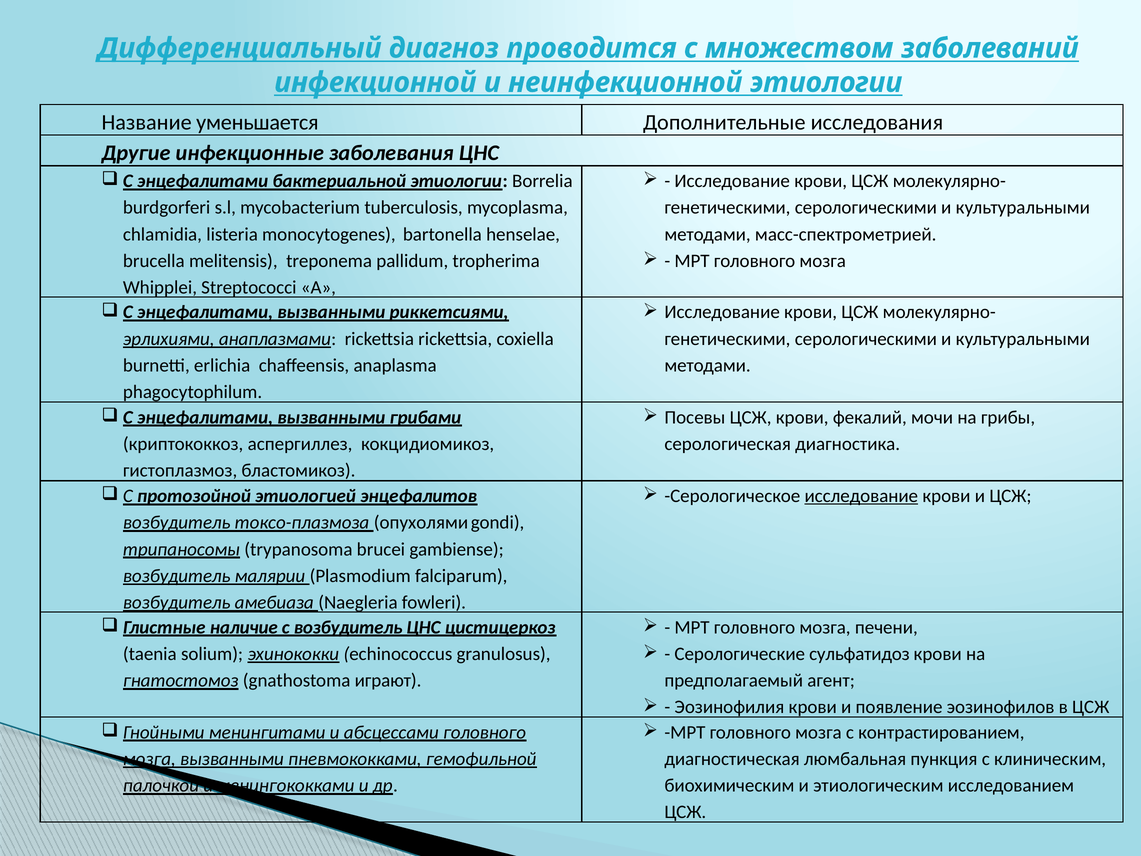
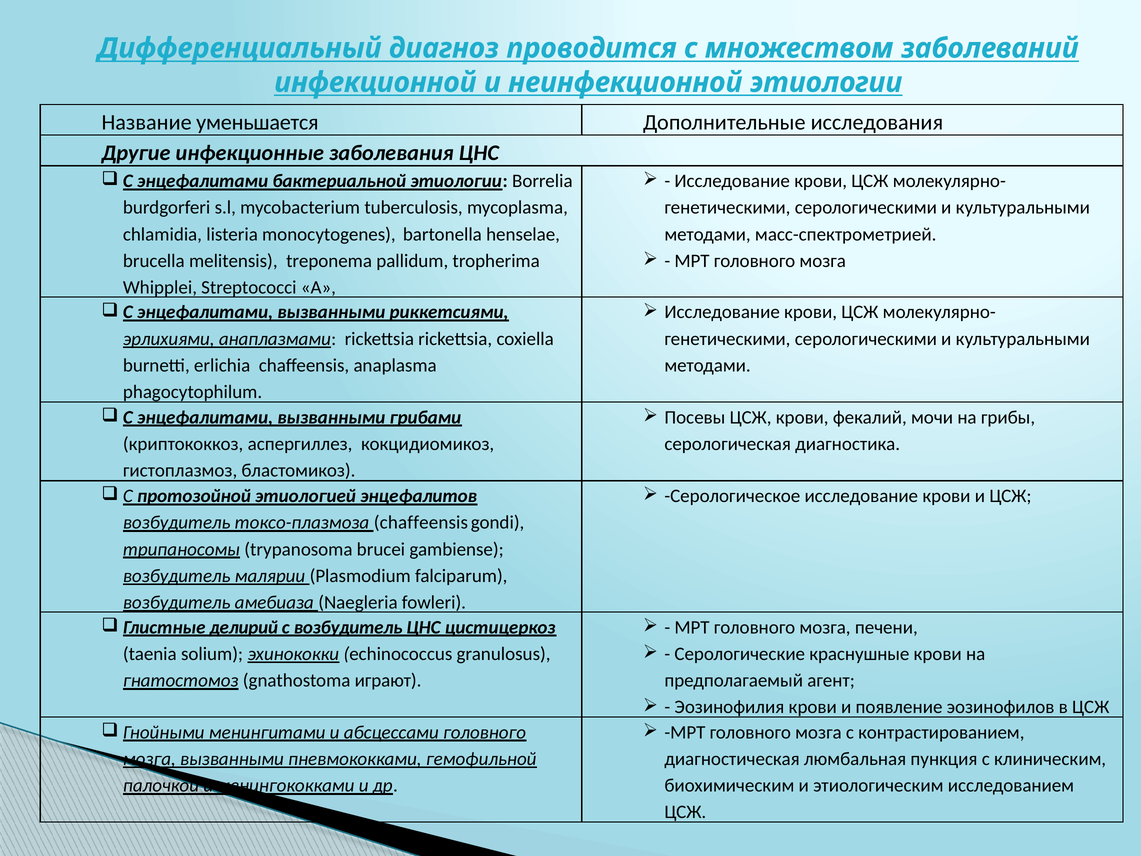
исследование underline: present -> none (861, 496)
токсо-плазмоза опухолями: опухолями -> chaffeensis (421, 522)
наличие: наличие -> делирий (244, 627)
cульфатидоз: cульфатидоз -> краснушные (859, 654)
